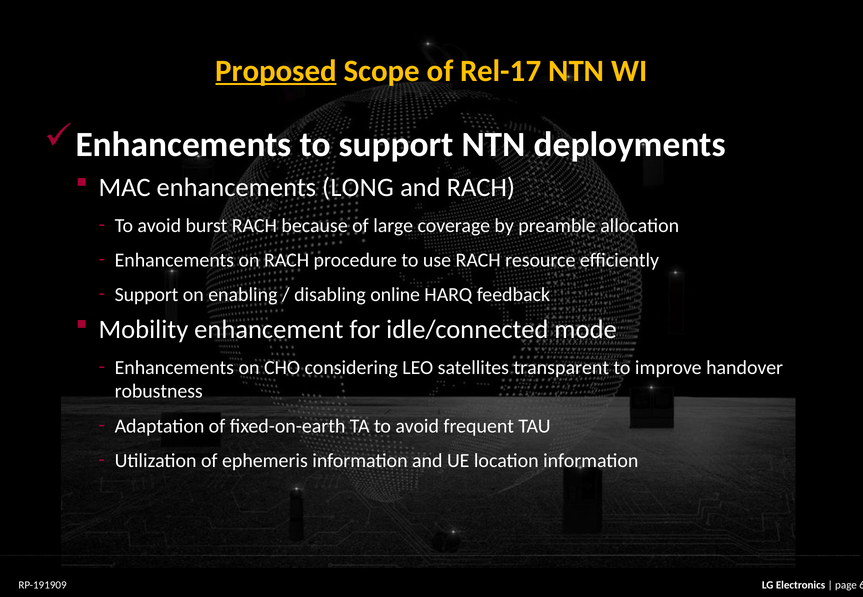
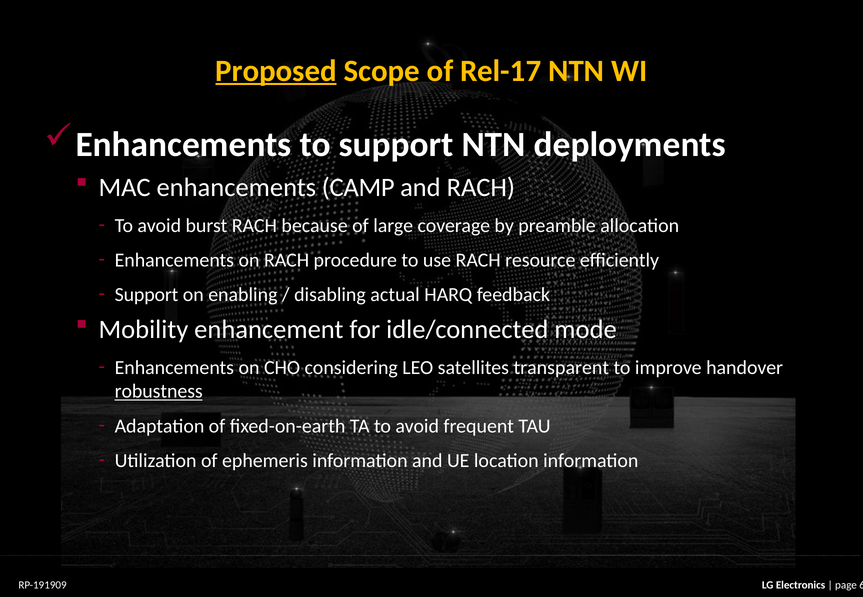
LONG: LONG -> CAMP (358, 188)
online: online -> actual (395, 295)
robustness underline: none -> present (159, 392)
